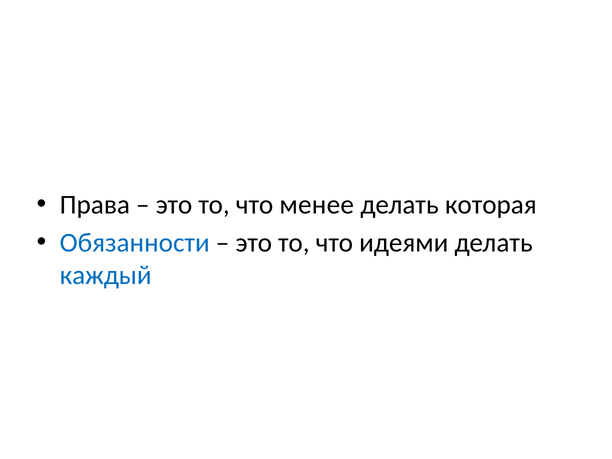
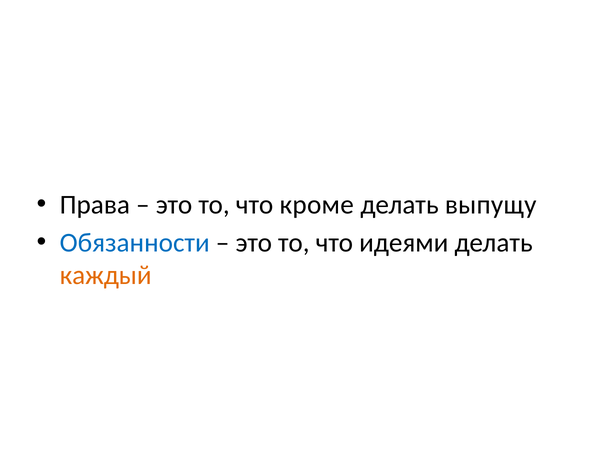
менее: менее -> кроме (317, 205)
которая: которая -> выпущу (491, 205)
каждый colour: blue -> orange (106, 275)
